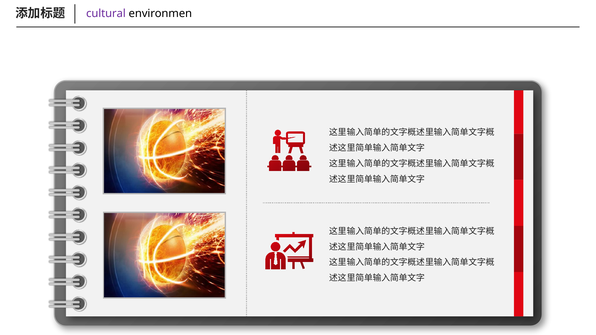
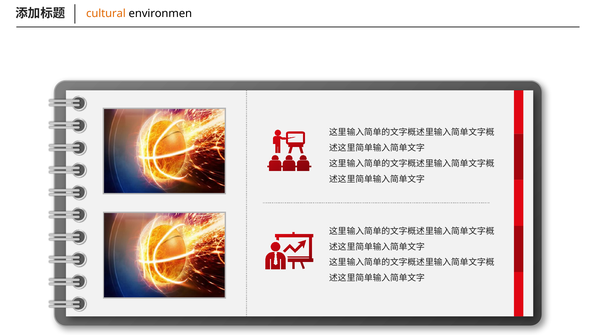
cultural colour: purple -> orange (106, 14)
